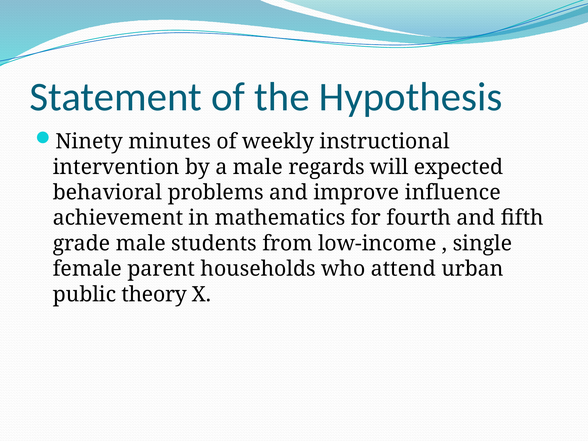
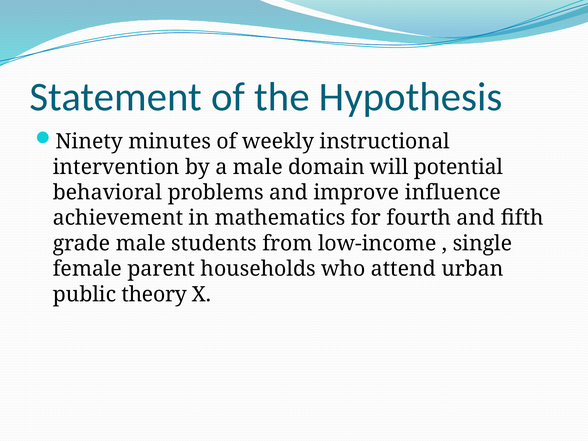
regards: regards -> domain (327, 167)
expected: expected -> potential (458, 167)
